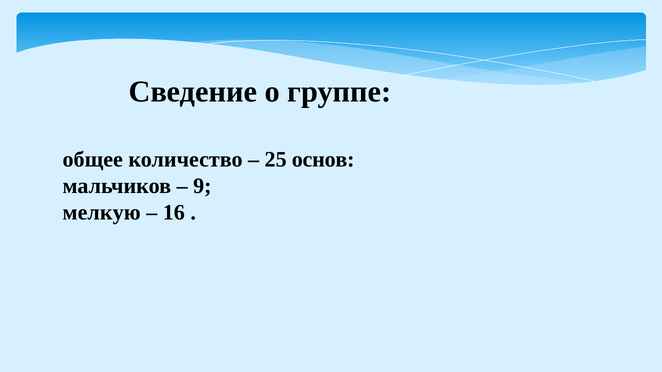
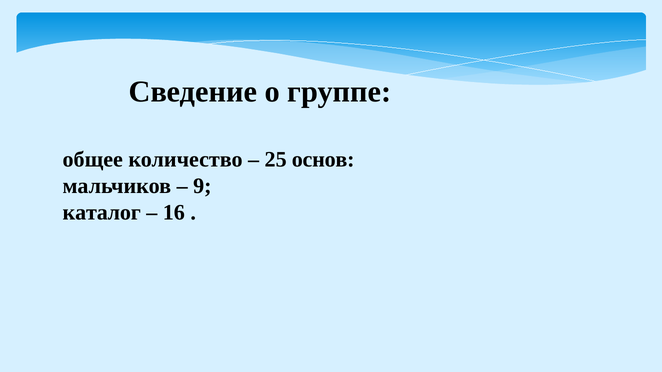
мелкую: мелкую -> каталог (102, 213)
